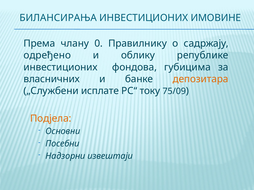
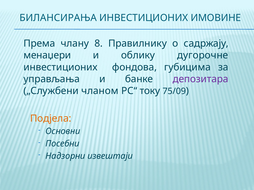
0: 0 -> 8 (99, 44)
одређено: одређено -> менаџери (47, 55)
републике: републике -> дугорочне (203, 55)
власничних: власничних -> управљања (52, 79)
депозитара colour: orange -> purple (201, 79)
исплате: исплате -> чланом (100, 91)
